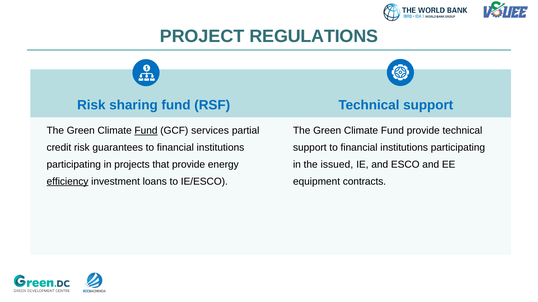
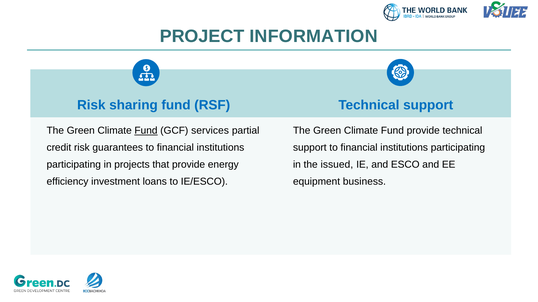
REGULATIONS: REGULATIONS -> INFORMATION (314, 36)
efficiency underline: present -> none (68, 182)
contracts: contracts -> business (364, 182)
